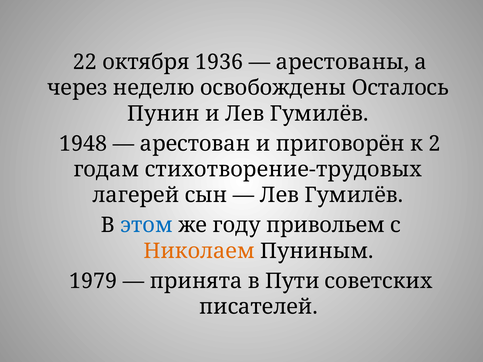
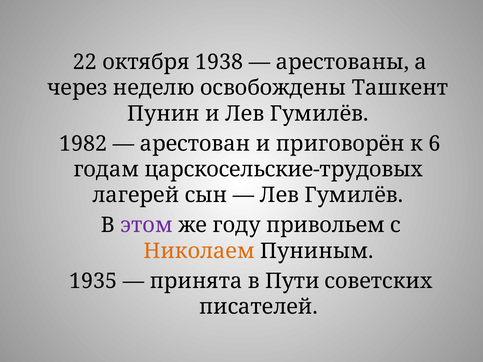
1936: 1936 -> 1938 (219, 62)
Осталось: Осталось -> Ташкент (400, 88)
1948: 1948 -> 1982 (83, 144)
2: 2 -> 6 (434, 144)
стихотворение-трудовых: стихотворение-трудовых -> царскосельские-трудовых (284, 170)
этом colour: blue -> purple (147, 225)
1979: 1979 -> 1935 (93, 281)
